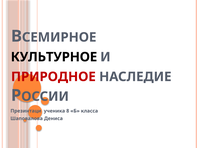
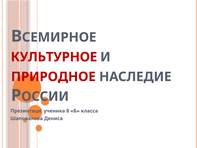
КУЛЬТУРНОЕ colour: black -> red (54, 57)
